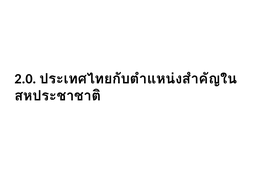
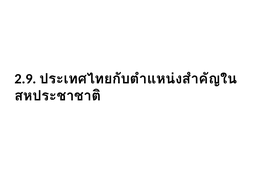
2.0: 2.0 -> 2.9 (25, 78)
